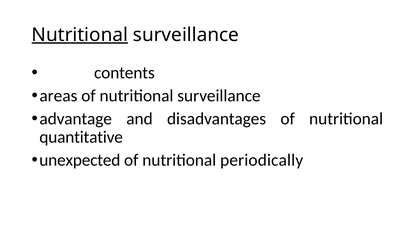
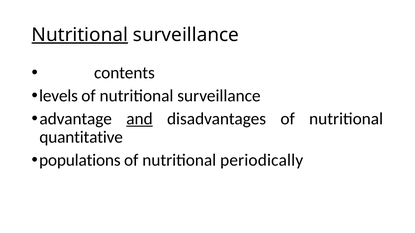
areas: areas -> levels (58, 96)
and underline: none -> present (139, 119)
unexpected: unexpected -> populations (80, 161)
